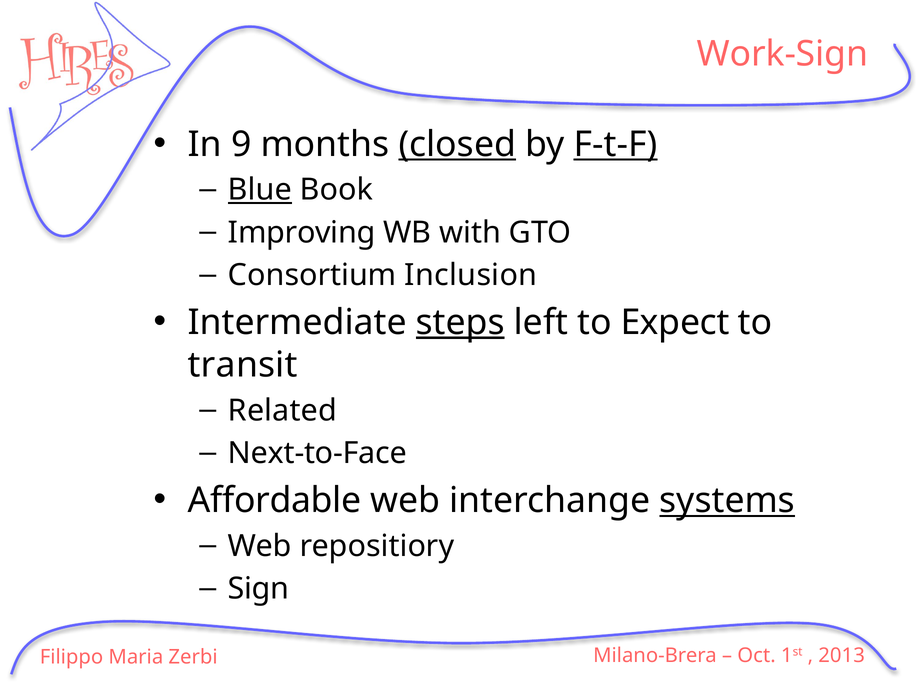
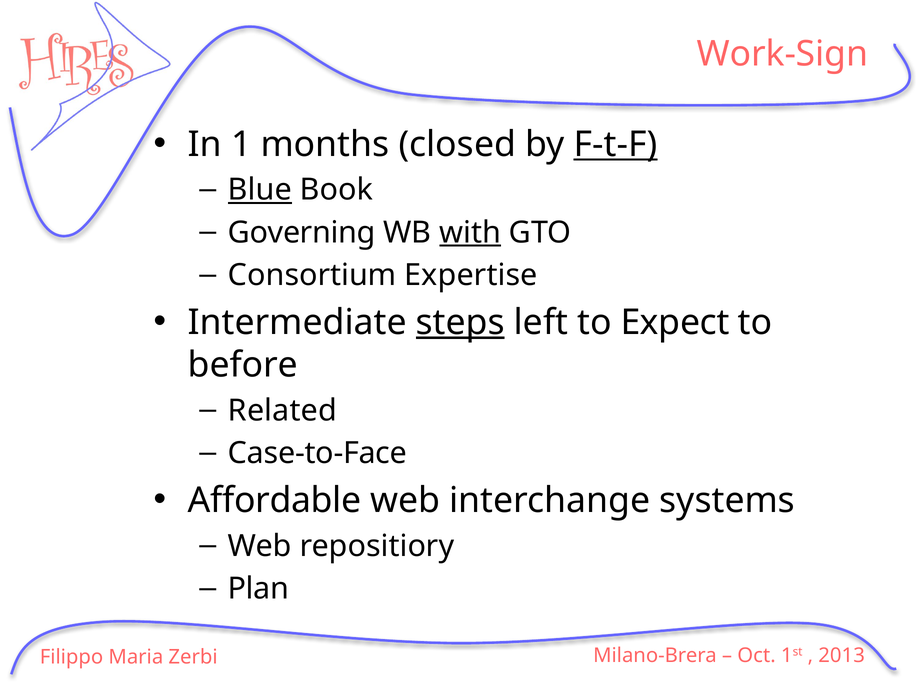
9: 9 -> 1 (241, 144)
closed underline: present -> none (457, 144)
Improving: Improving -> Governing (302, 232)
with underline: none -> present (470, 232)
Inclusion: Inclusion -> Expertise (471, 275)
transit: transit -> before (243, 365)
Next-to-Face: Next-to-Face -> Case-to-Face (318, 453)
systems underline: present -> none (727, 501)
Sign: Sign -> Plan (258, 589)
